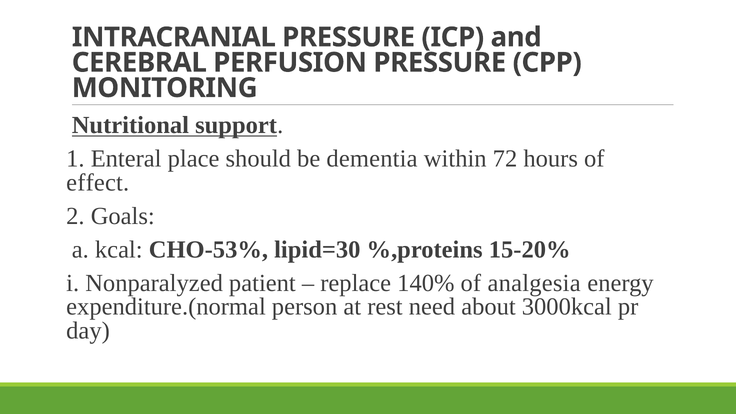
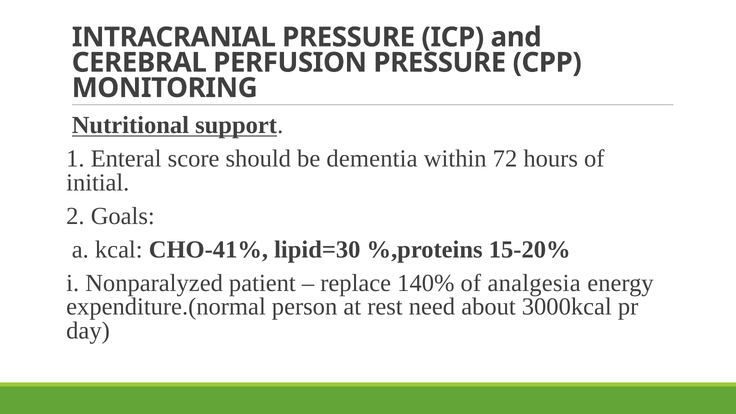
place: place -> score (194, 159)
effect: effect -> initial (98, 183)
CHO-53%: CHO-53% -> CHO-41% (208, 249)
